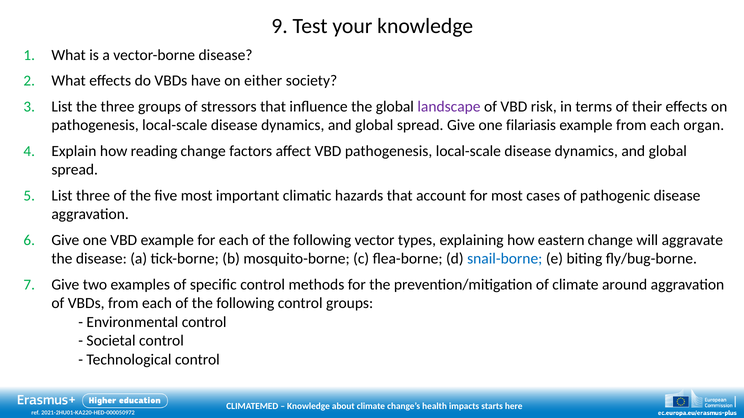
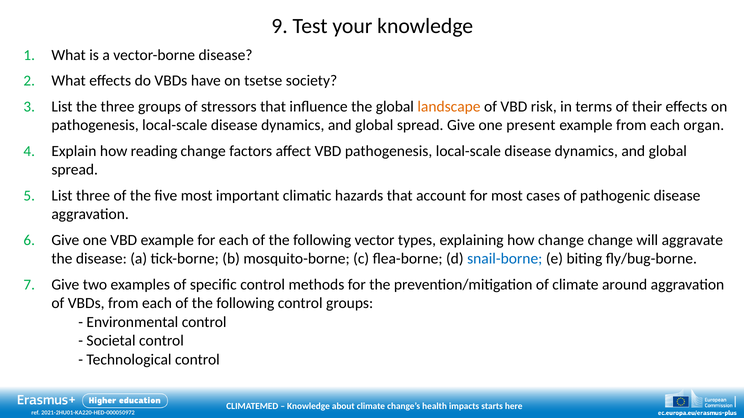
either: either -> tsetse (263, 81)
landscape colour: purple -> orange (449, 107)
filariasis: filariasis -> present (531, 125)
how eastern: eastern -> change (561, 240)
